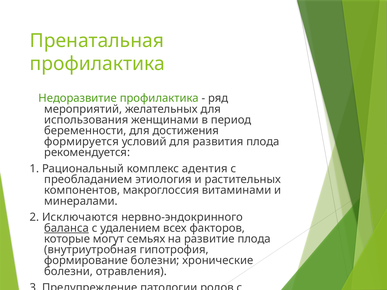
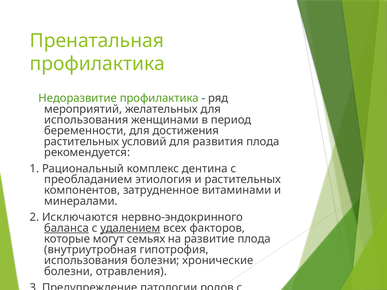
формируется: формируется -> растительных (82, 142)
адентия: адентия -> дентина (205, 169)
макроглоссия: макроглоссия -> затрудненное (161, 190)
удалением underline: none -> present (130, 228)
формирование: формирование -> использования (86, 261)
